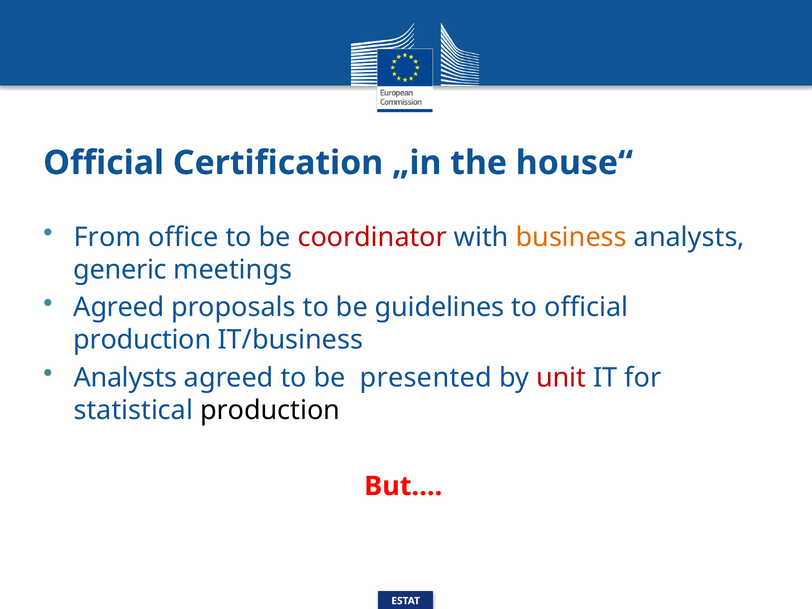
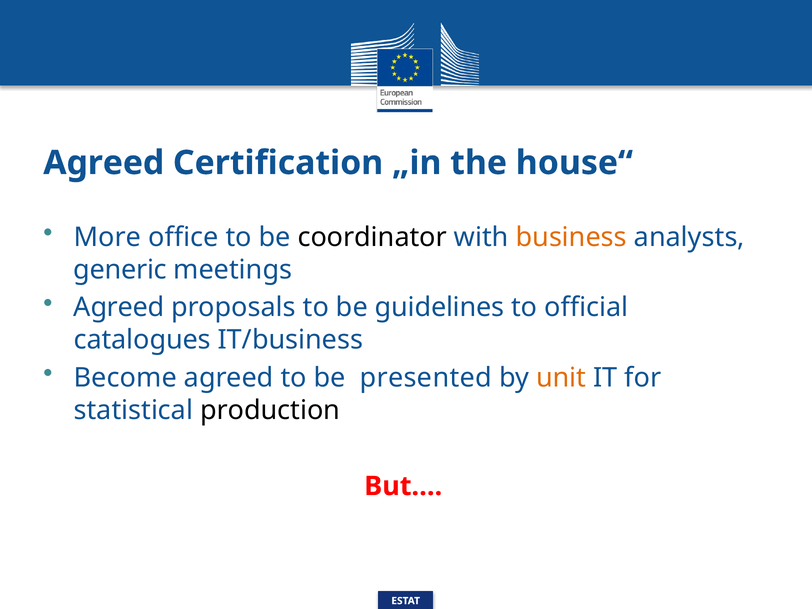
Official: Official -> Agreed (104, 163)
From: From -> More (107, 237)
coordinator colour: red -> black (372, 237)
production: production -> catalogues (142, 340)
Analysts: Analysts -> Become (125, 378)
unit colour: red -> orange (561, 378)
